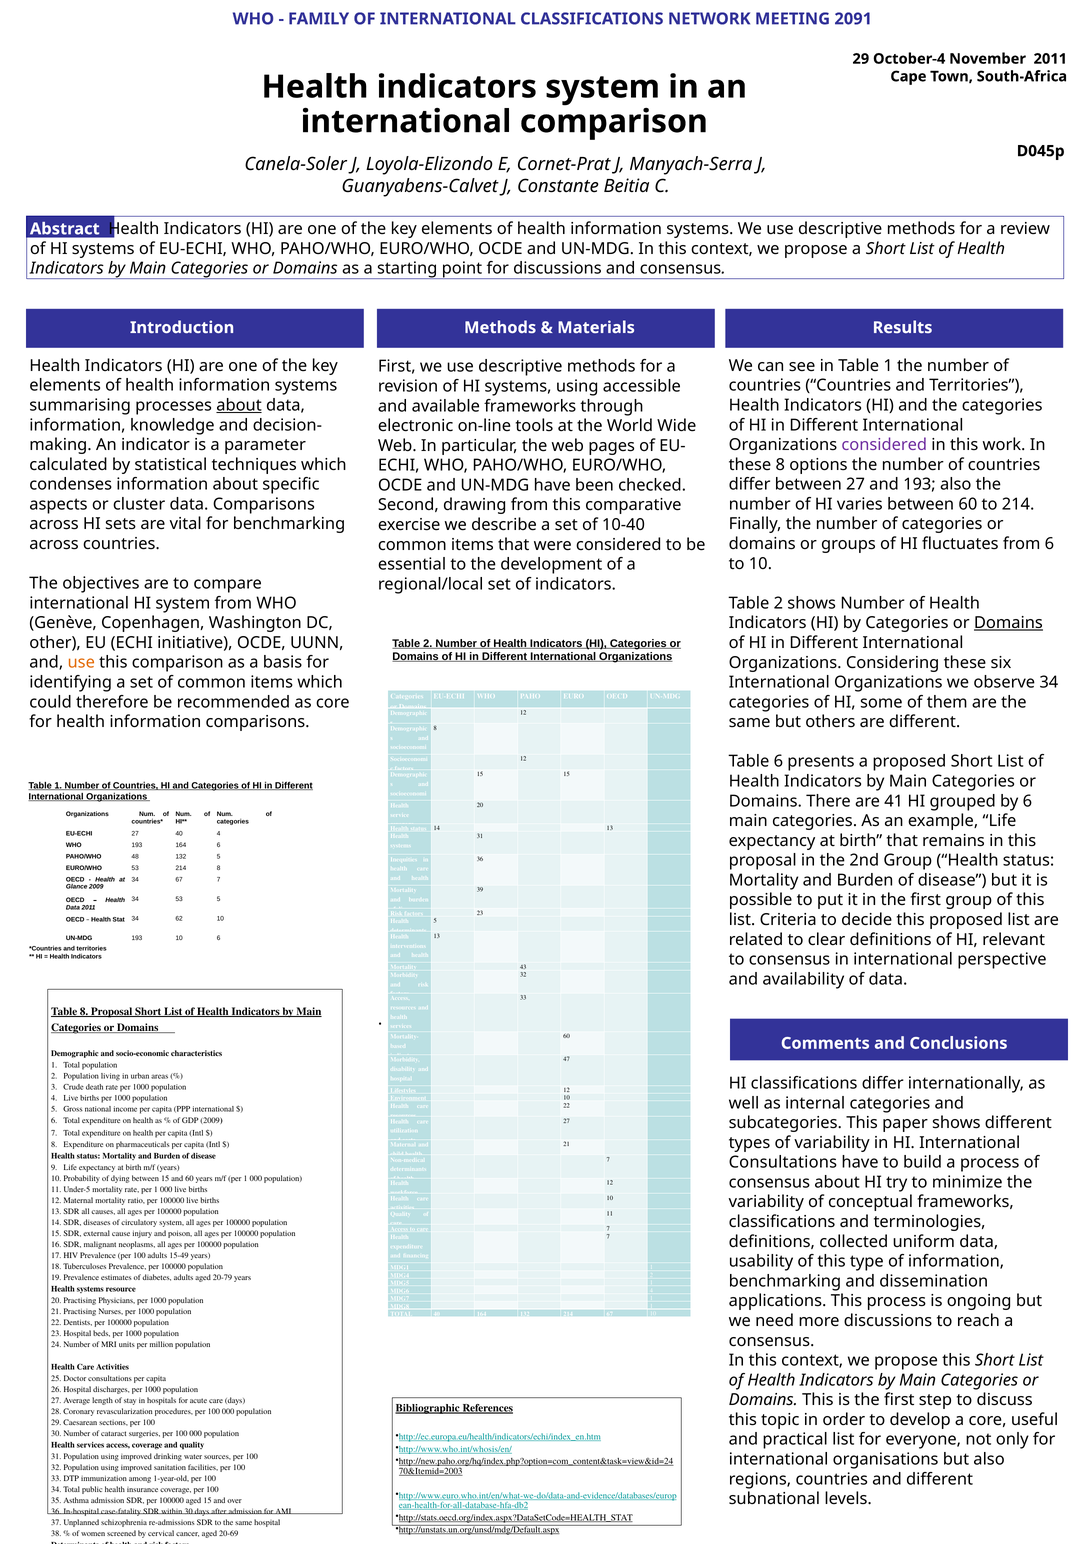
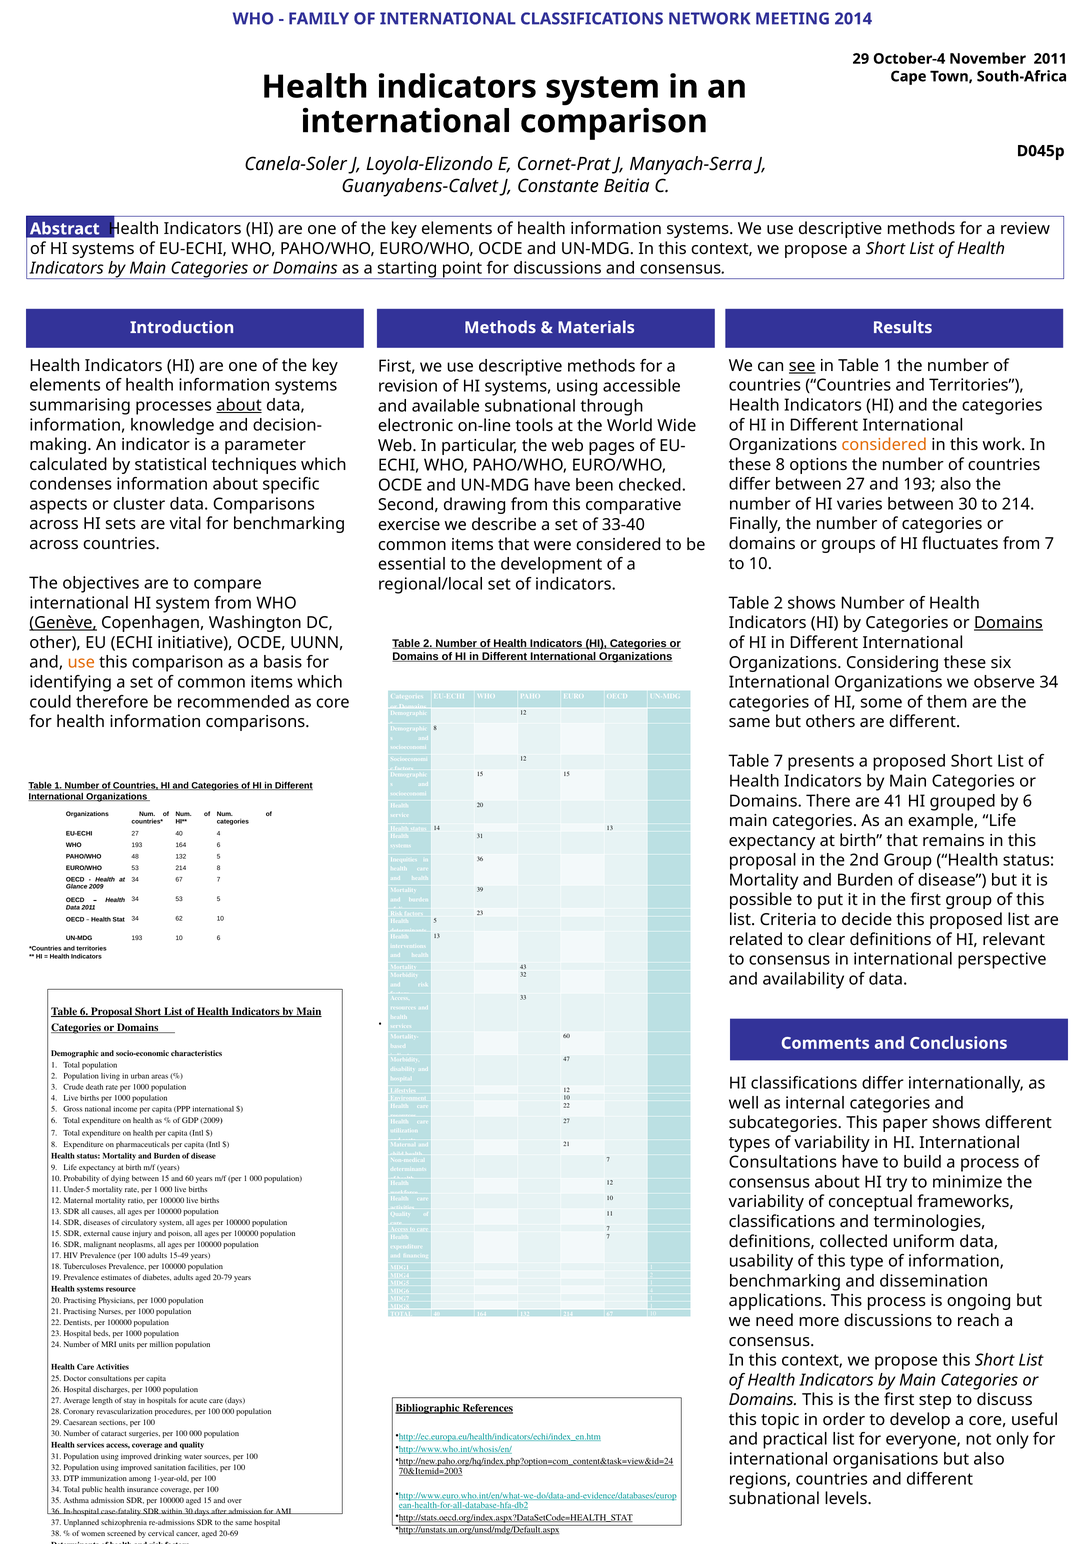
2091: 2091 -> 2014 (853, 19)
see underline: none -> present (802, 366)
available frameworks: frameworks -> subnational (530, 406)
considered colour: purple -> orange (884, 445)
between 60: 60 -> 30 (968, 504)
10-40: 10-40 -> 33-40 (623, 525)
from 6: 6 -> 7 (1049, 544)
Genève underline: none -> present (63, 623)
Table 6: 6 -> 7 (778, 761)
Table 8: 8 -> 6 (84, 1012)
